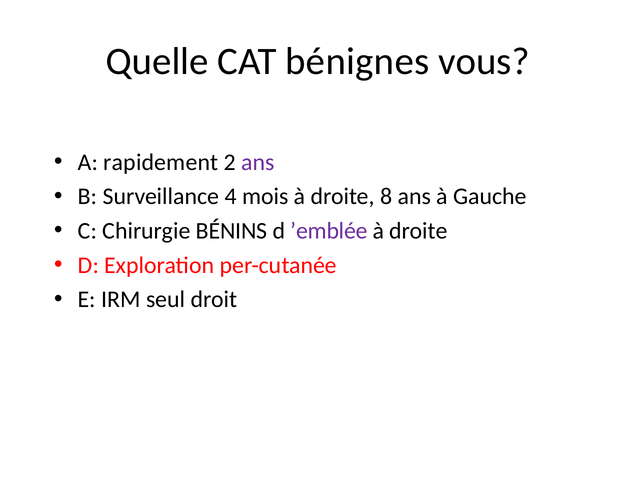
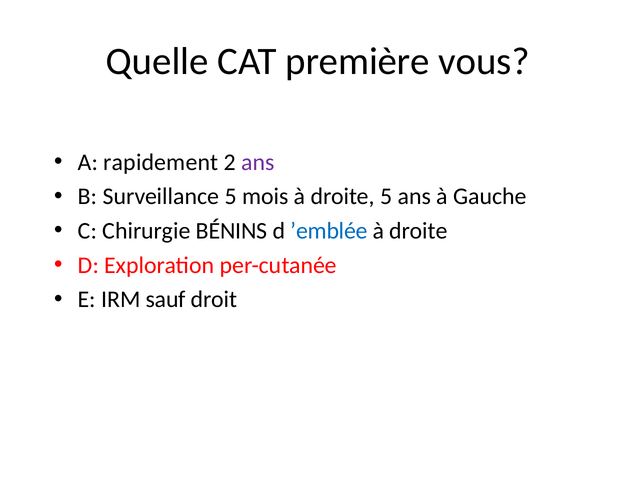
bénignes: bénignes -> première (357, 62)
Surveillance 4: 4 -> 5 (231, 197)
droite 8: 8 -> 5 (386, 197)
’emblée colour: purple -> blue (329, 231)
seul: seul -> sauf (166, 299)
